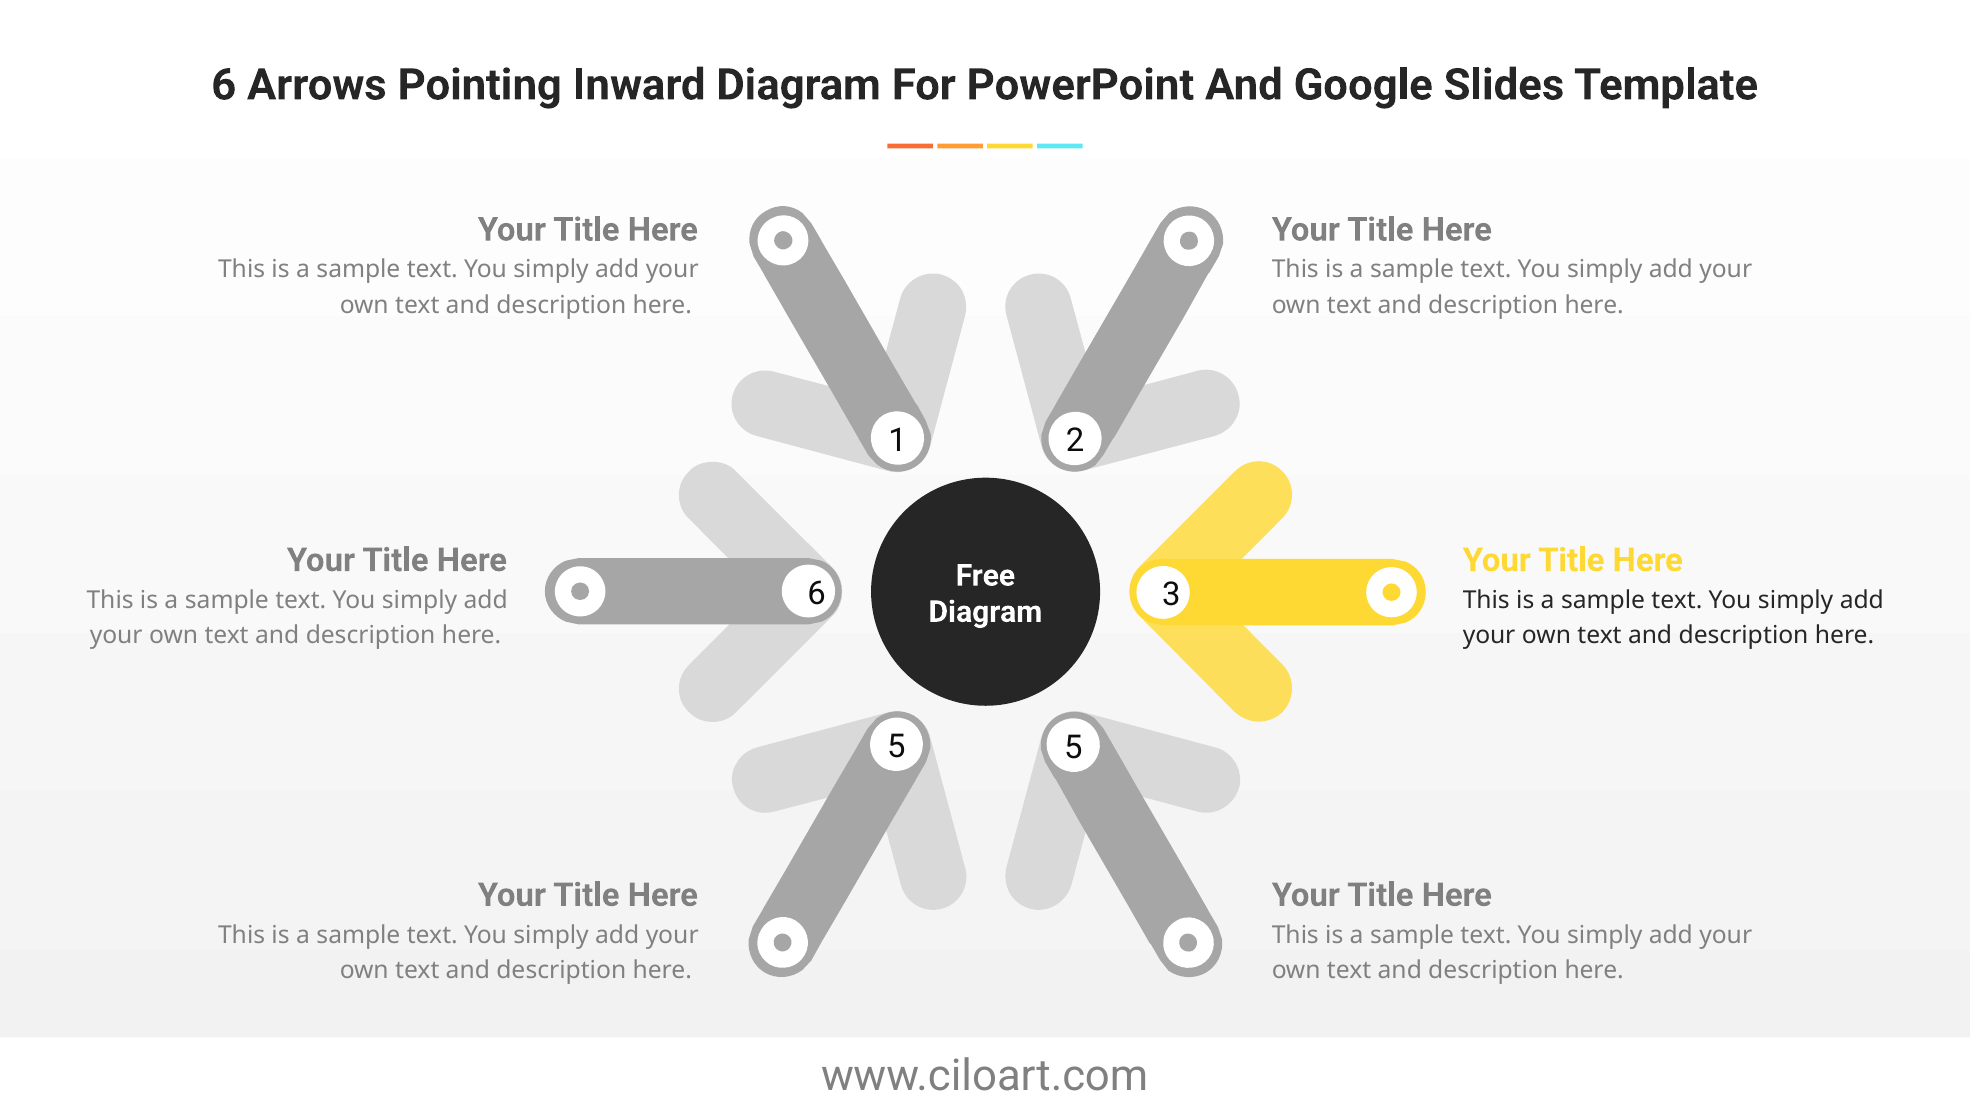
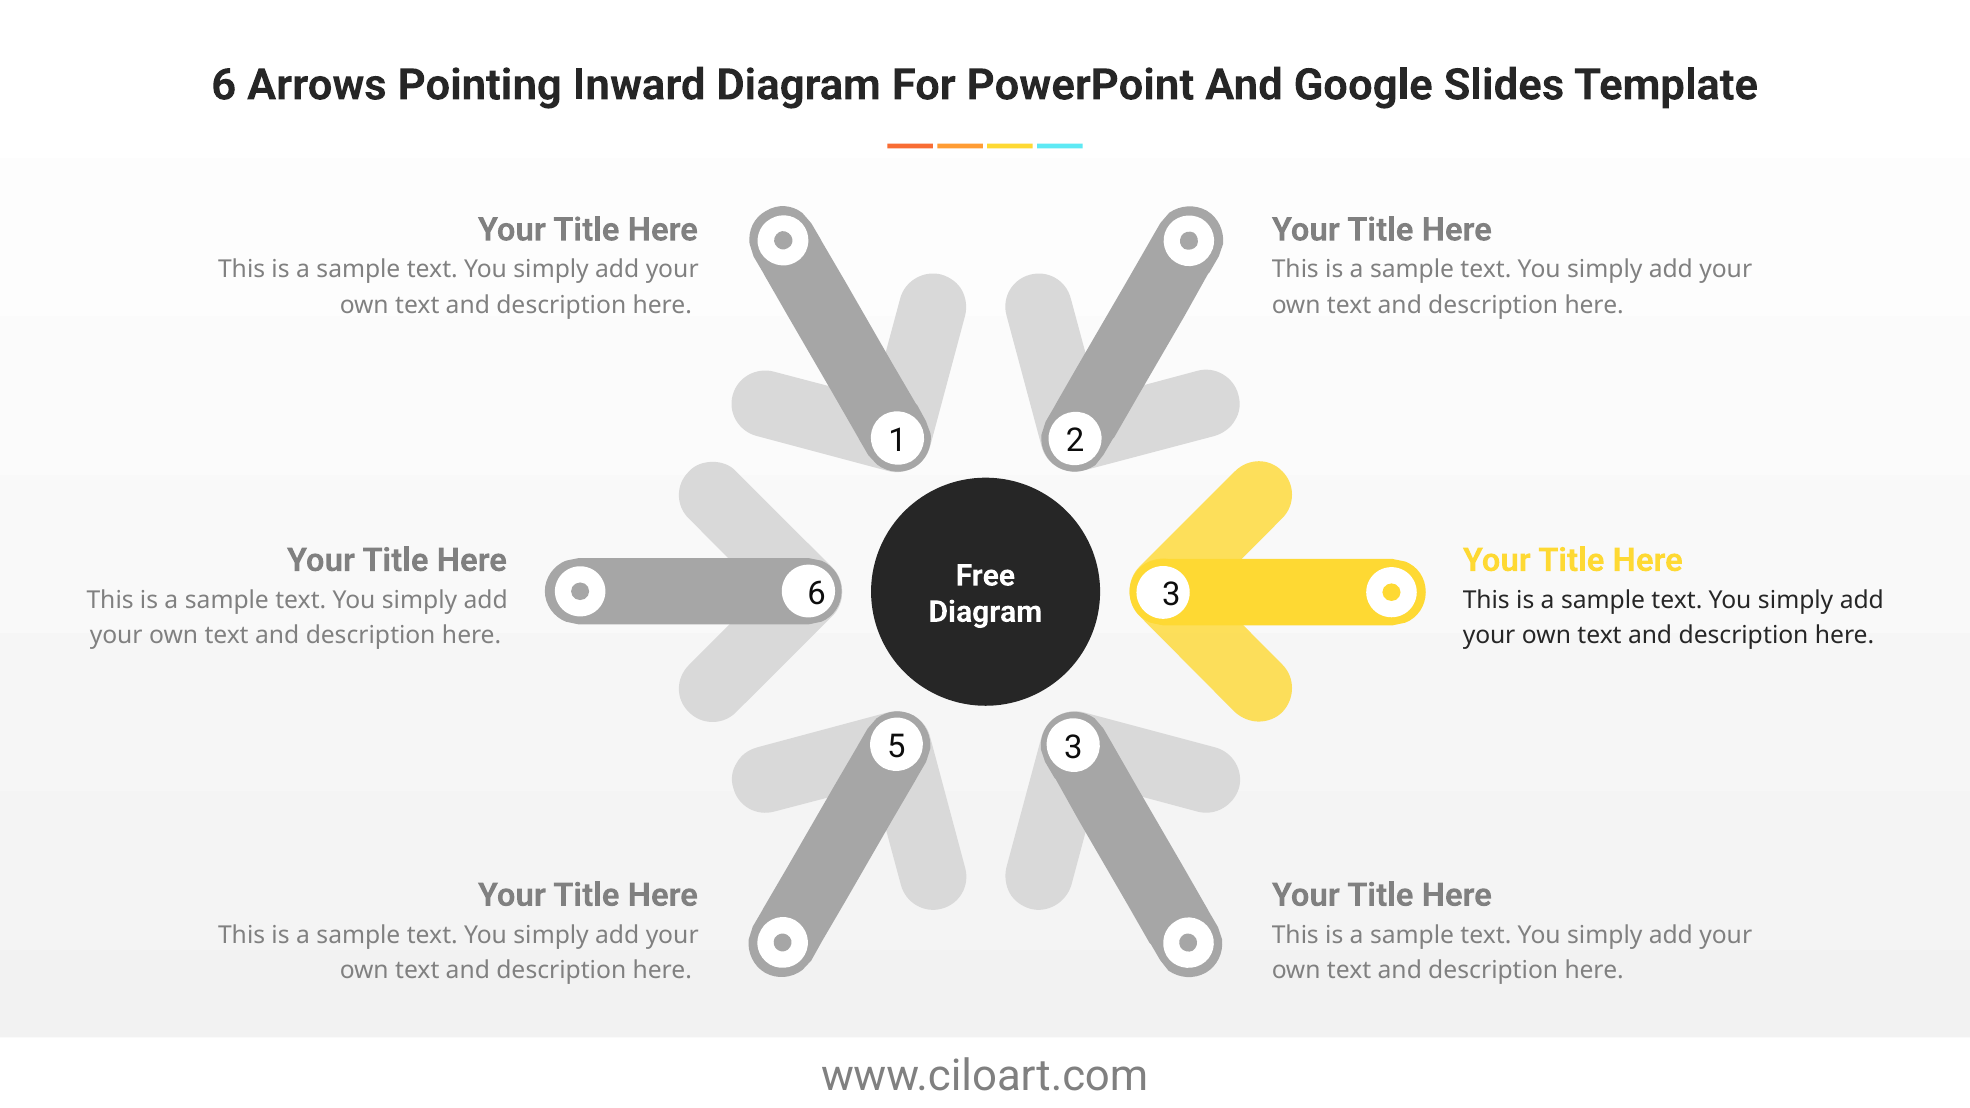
5 5: 5 -> 3 (1073, 748)
